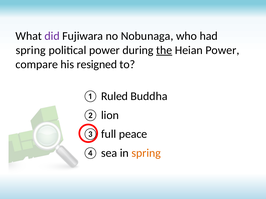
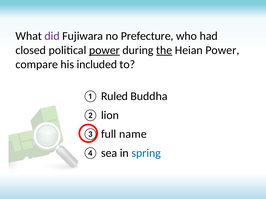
Nobunaga: Nobunaga -> Prefecture (147, 36)
spring: spring -> closed (31, 50)
power underline: none -> present (104, 50)
resigned: resigned -> included (97, 64)
peace: peace -> name (133, 134)
spring colour: orange -> blue (146, 153)
